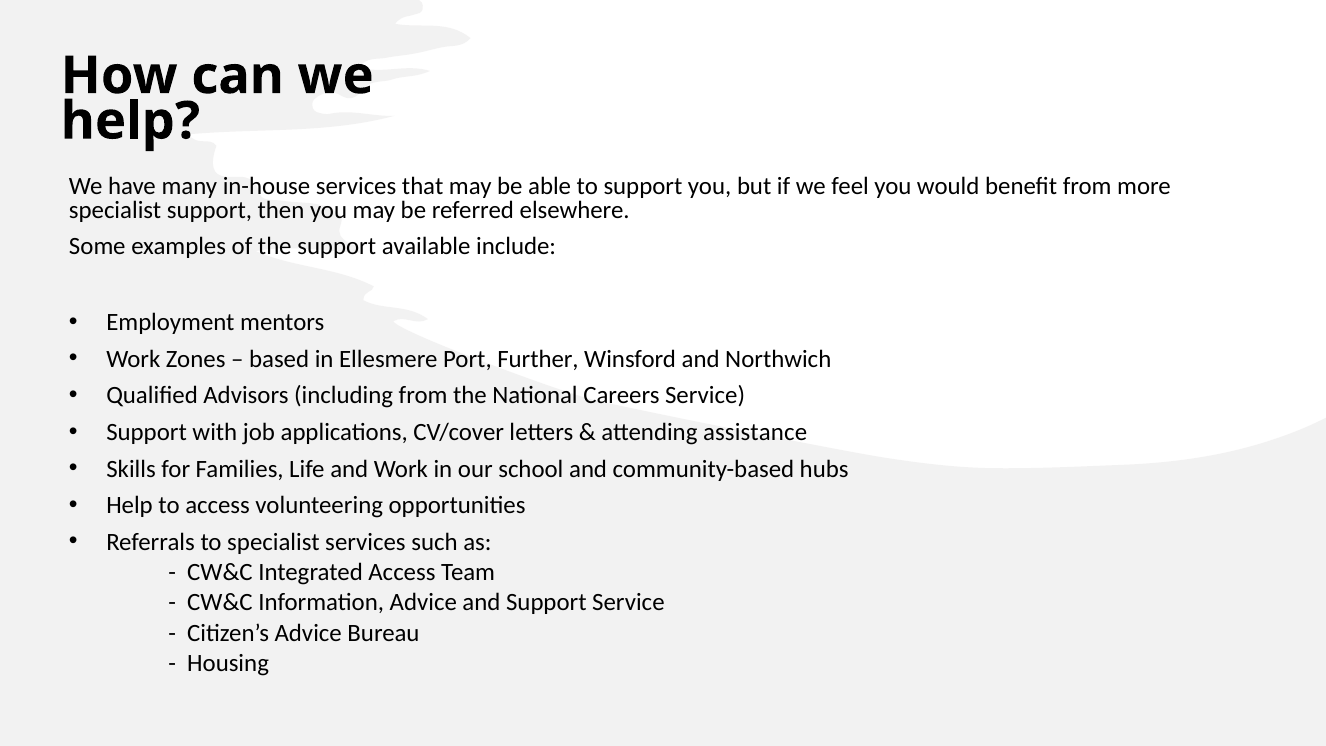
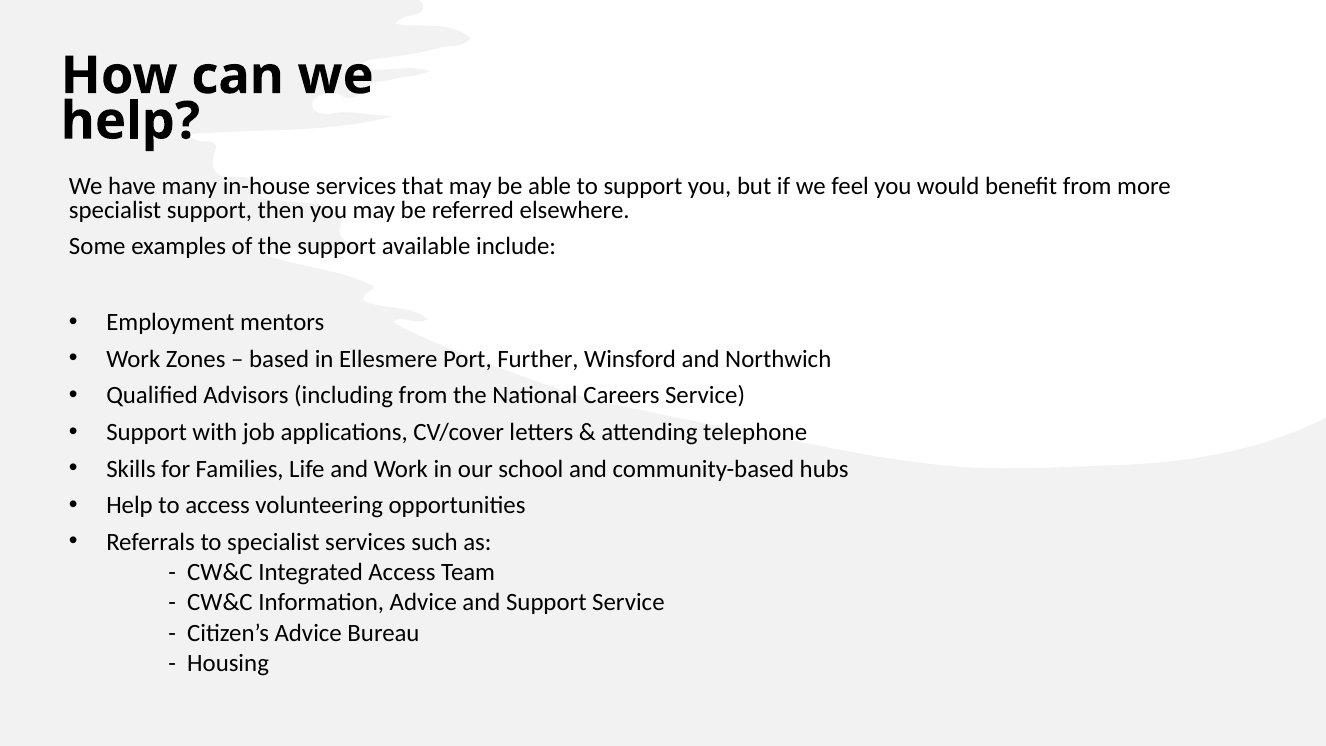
assistance: assistance -> telephone (755, 432)
